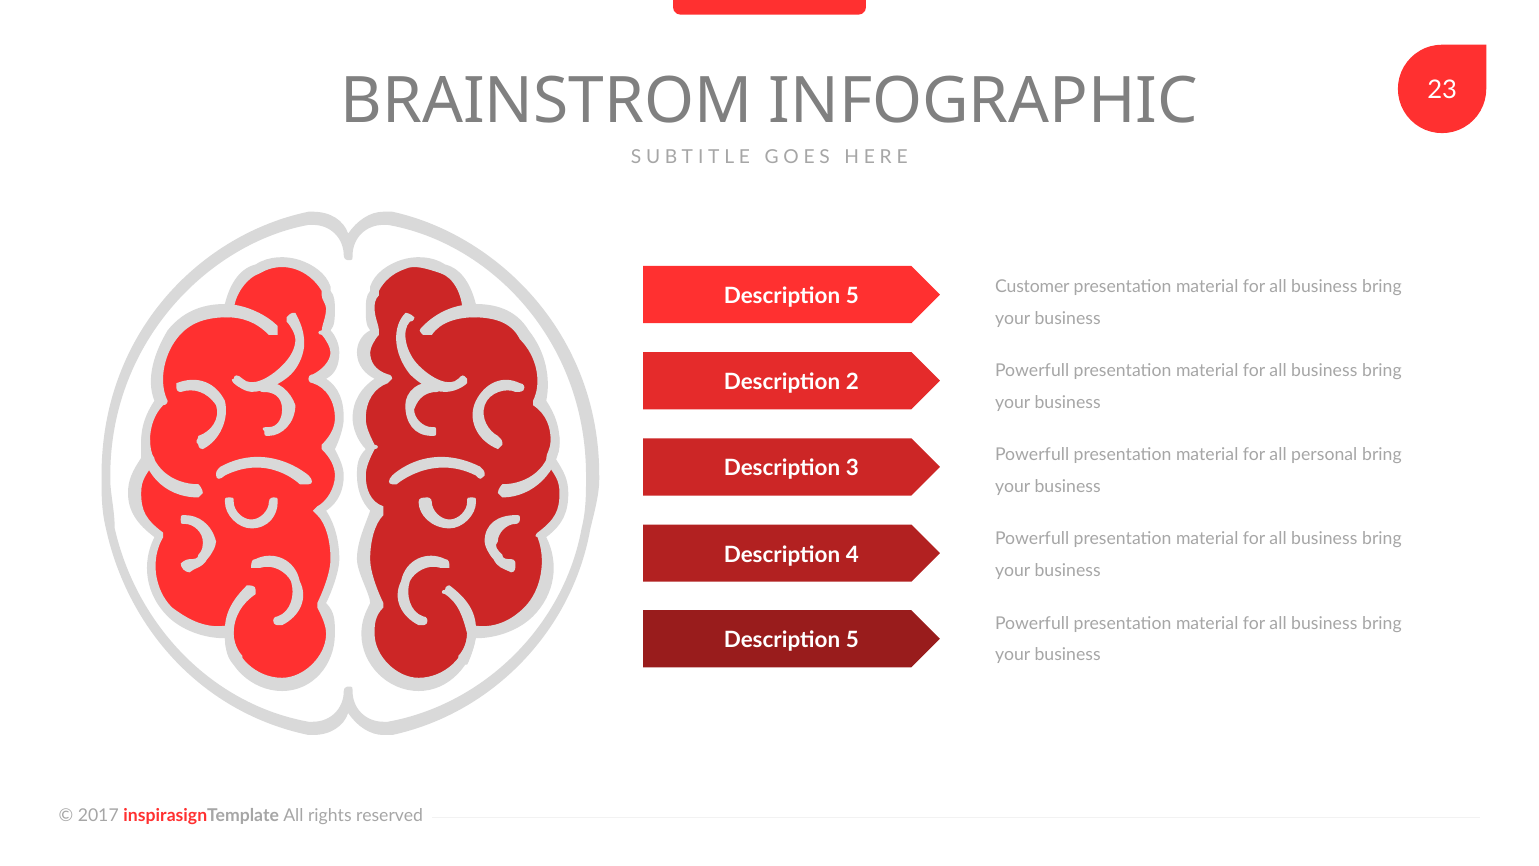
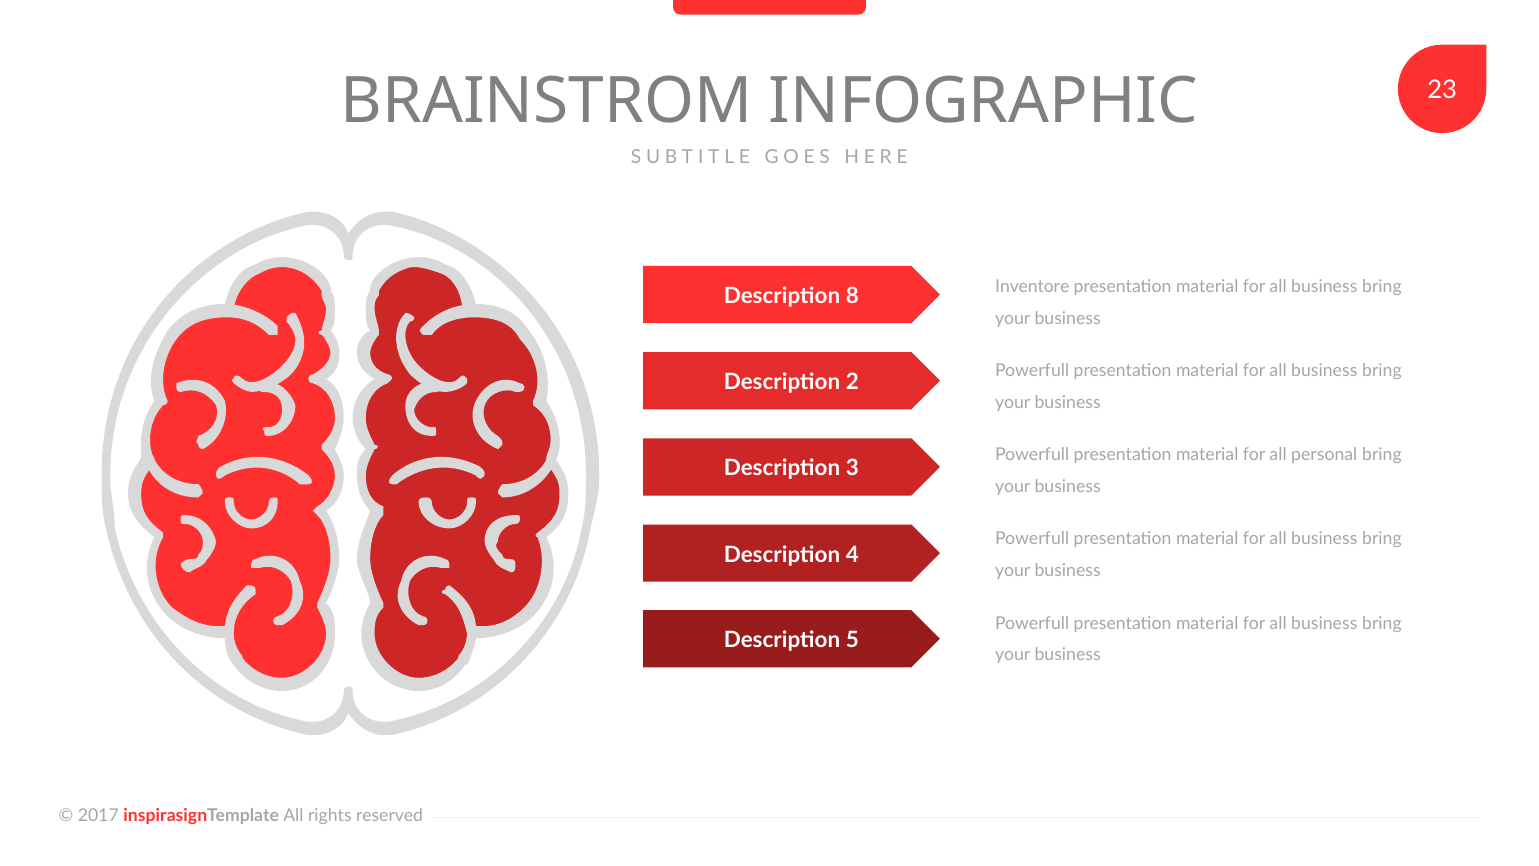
Customer: Customer -> Inventore (1032, 287)
5: 5 -> 8 (852, 296)
